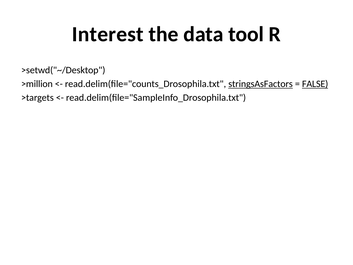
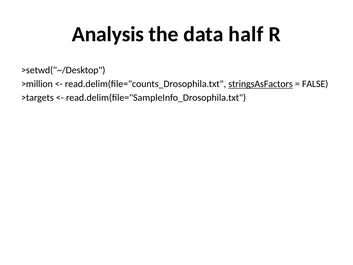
Interest: Interest -> Analysis (108, 34)
tool: tool -> half (246, 34)
FALSE underline: present -> none (315, 84)
